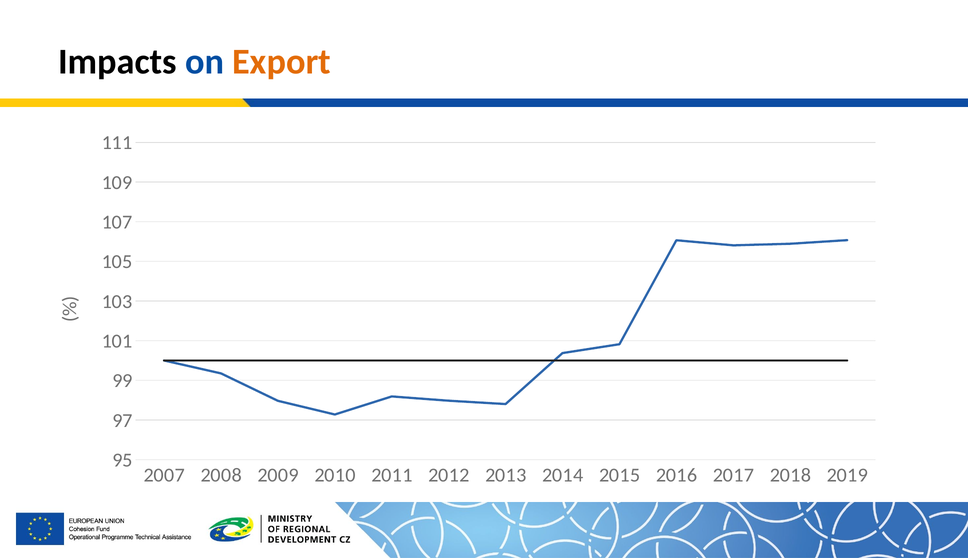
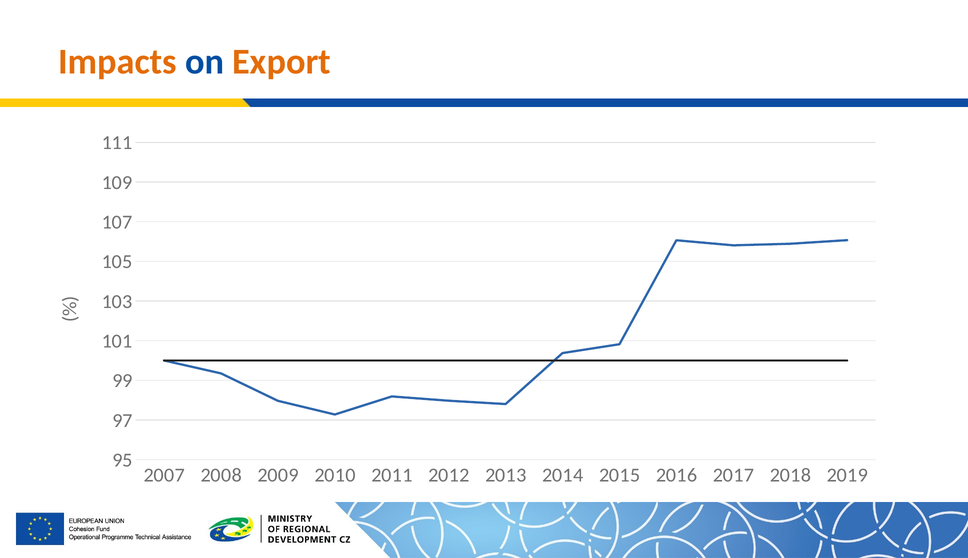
Impacts colour: black -> orange (118, 62)
